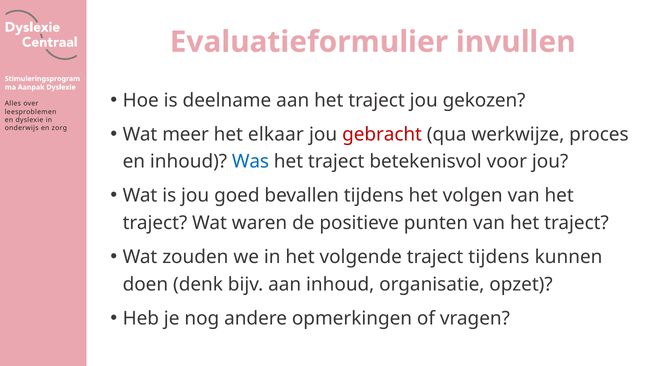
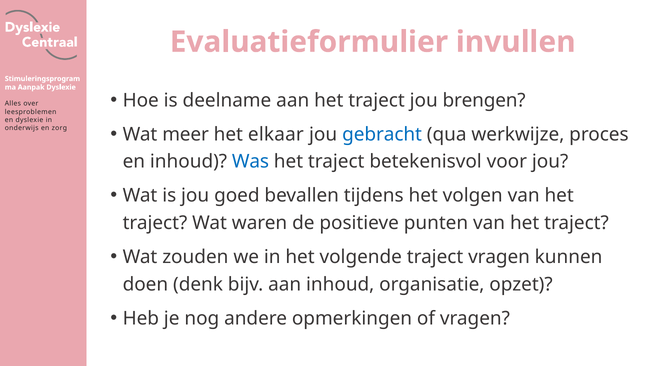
gekozen: gekozen -> brengen (484, 100)
gebracht colour: red -> blue (382, 134)
traject tijdens: tijdens -> vragen (499, 257)
